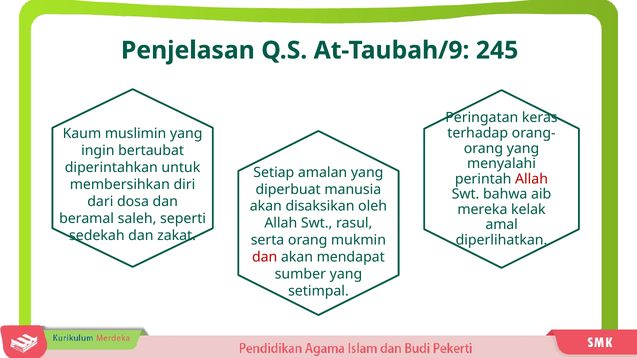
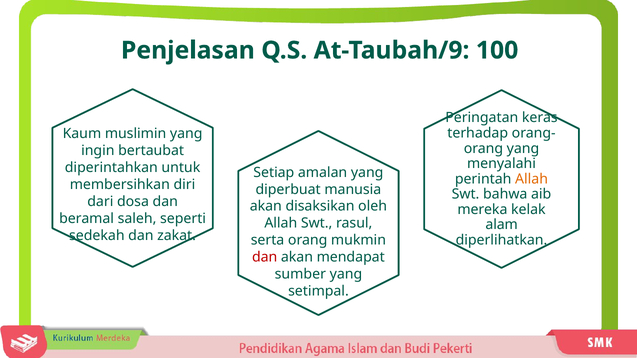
245: 245 -> 100 (497, 50)
Allah colour: red -> orange (532, 179)
amal: amal -> alam (502, 225)
